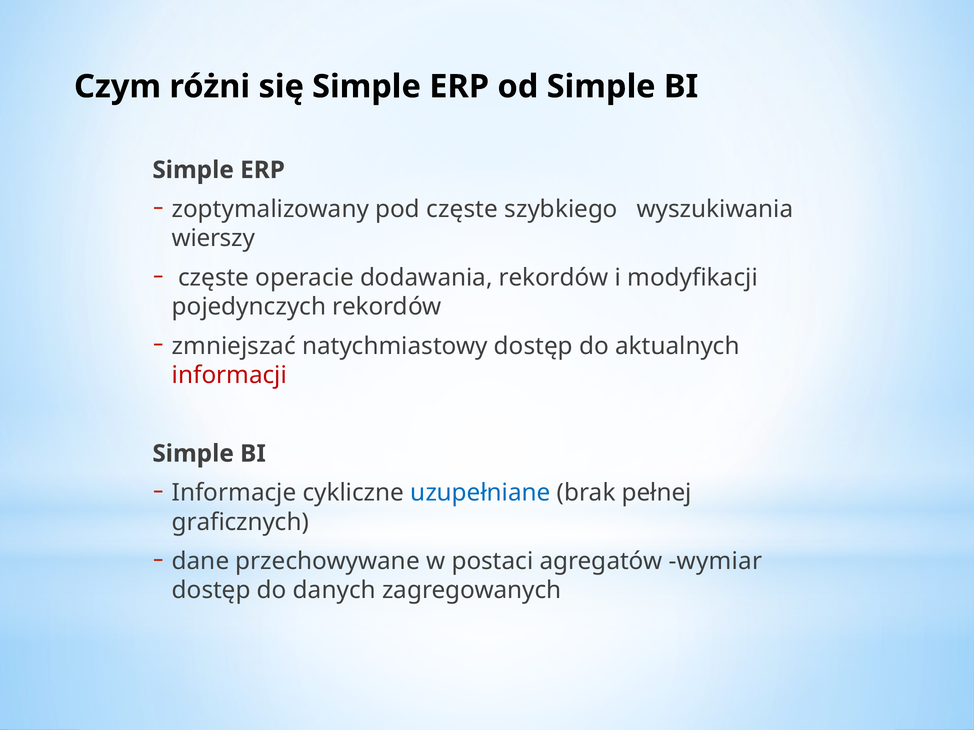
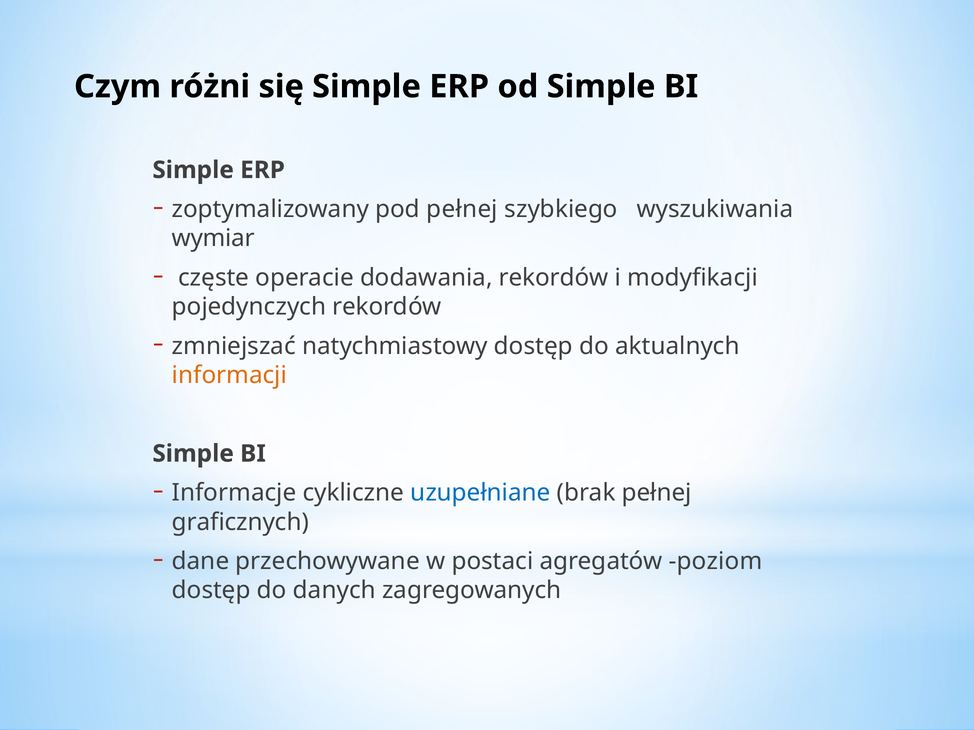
pod częste: częste -> pełnej (462, 209)
wierszy: wierszy -> wymiar (213, 239)
informacji colour: red -> orange (229, 375)
wymiar: wymiar -> poziom (716, 562)
